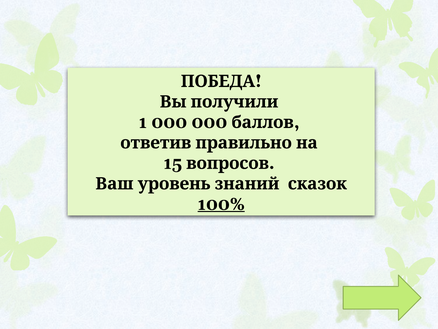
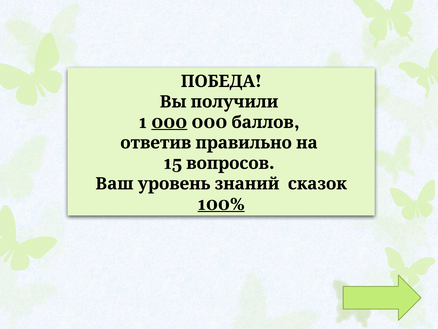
000 underline: none -> present (169, 122)
